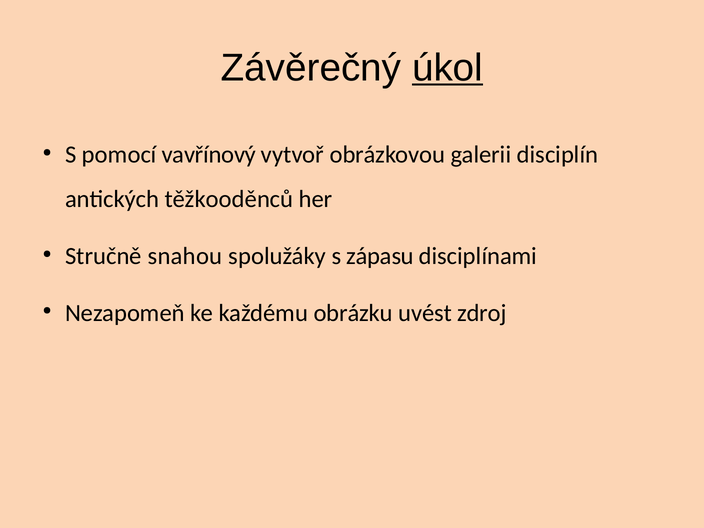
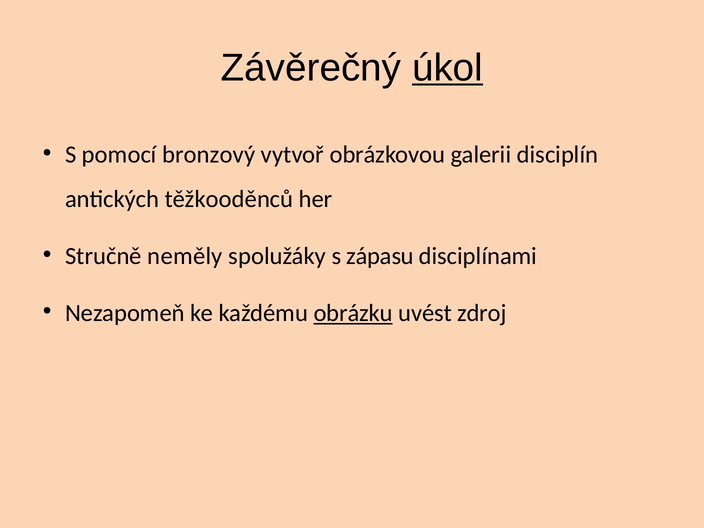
vavřínový: vavřínový -> bronzový (209, 155)
snahou: snahou -> neměly (185, 256)
obrázku underline: none -> present (353, 313)
